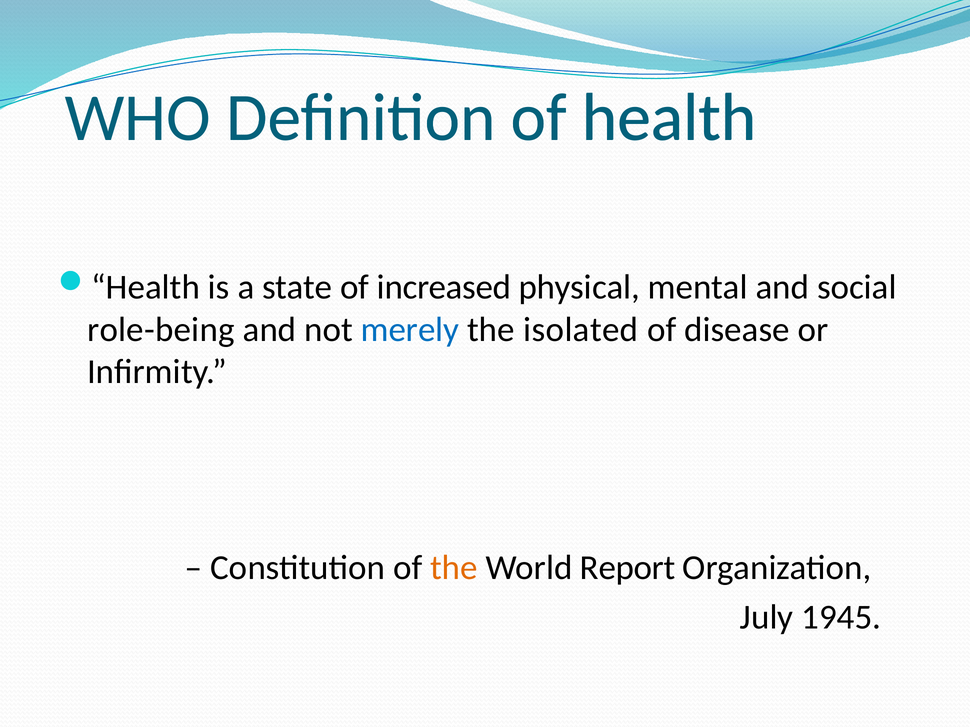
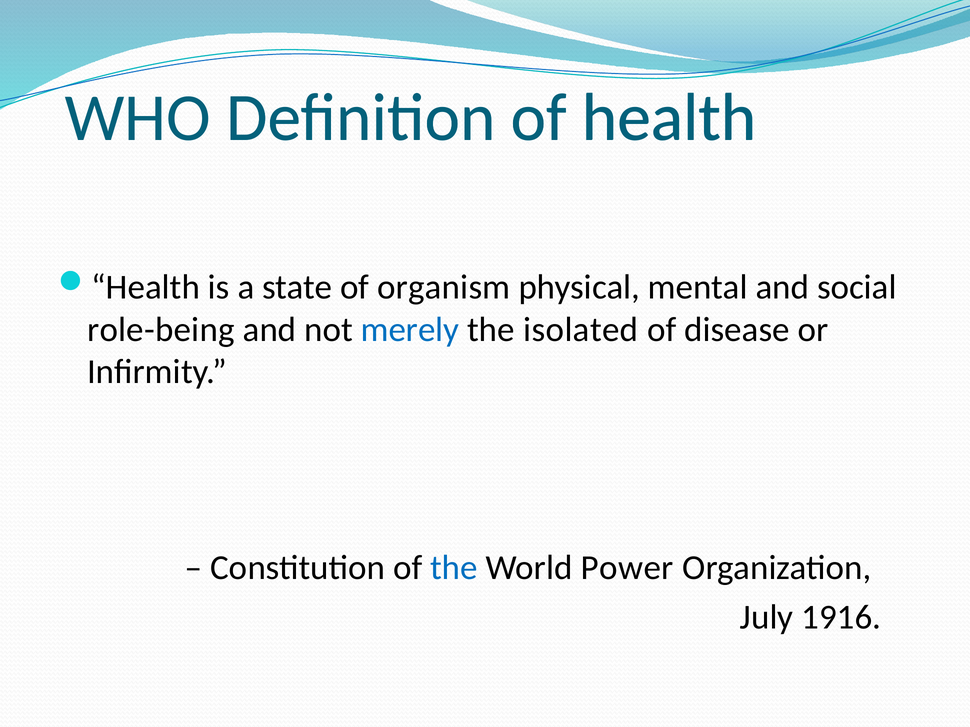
increased: increased -> organism (444, 288)
the colour: orange -> blue (454, 568)
Report: Report -> Power (627, 568)
1945: 1945 -> 1916 (841, 617)
